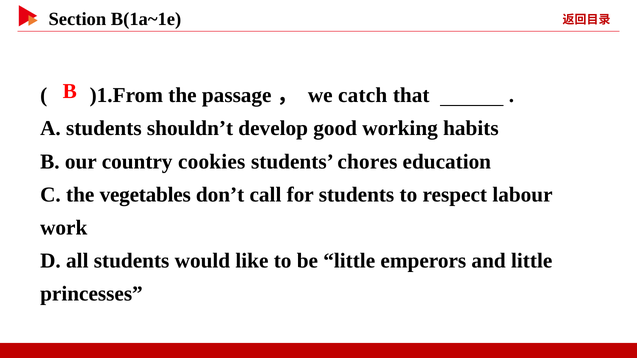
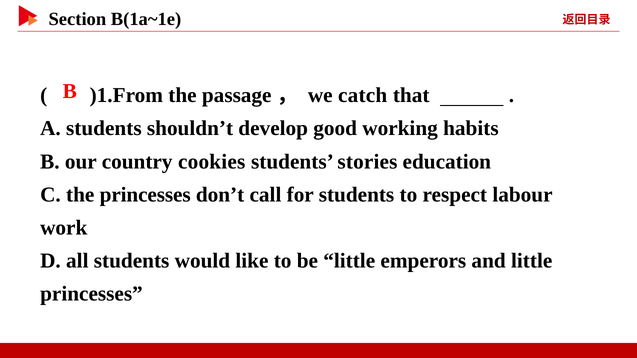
chores: chores -> stories (367, 162)
the vegetables: vegetables -> princesses (145, 195)
